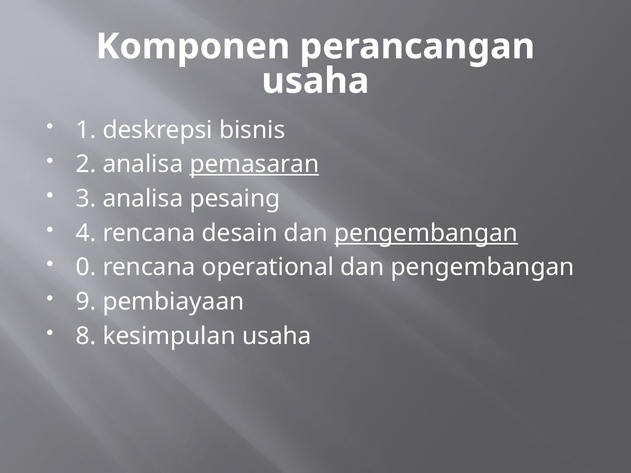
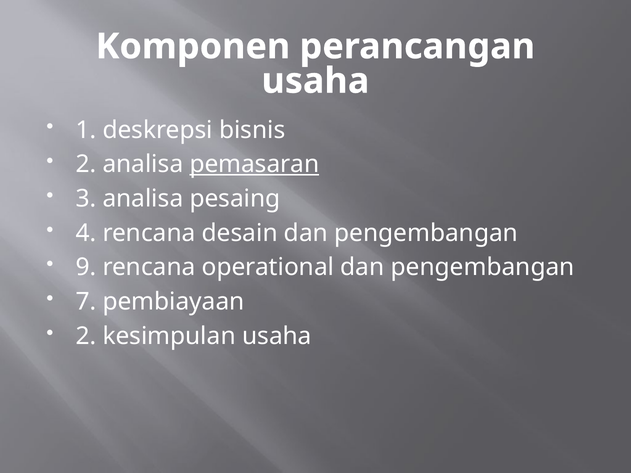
pengembangan underline: present -> none (426, 233)
0: 0 -> 9 (86, 268)
9: 9 -> 7 (86, 302)
8: 8 -> 2 (86, 336)
